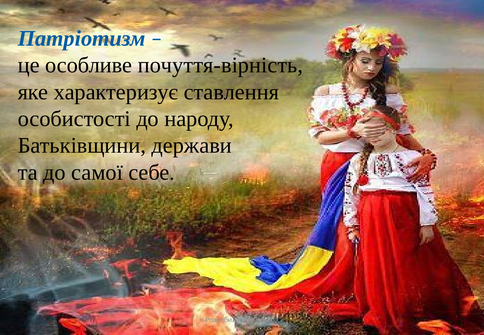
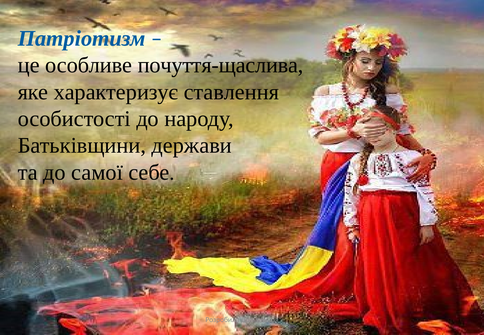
почуття-вірність: почуття-вірність -> почуття-щаслива (221, 65)
